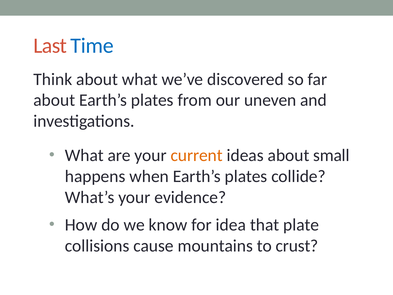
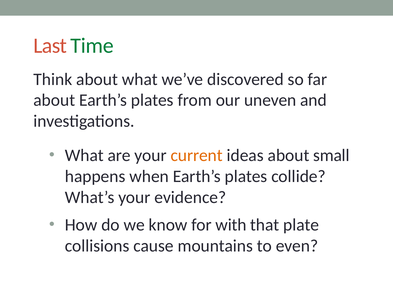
Time colour: blue -> green (92, 46)
idea: idea -> with (231, 225)
crust: crust -> even (297, 246)
